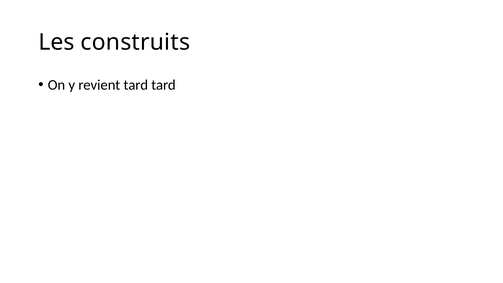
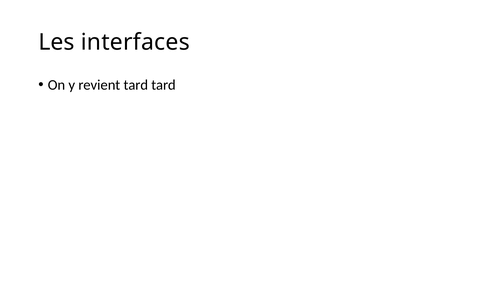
construits: construits -> interfaces (135, 42)
